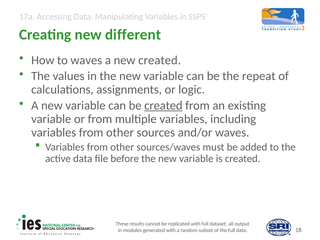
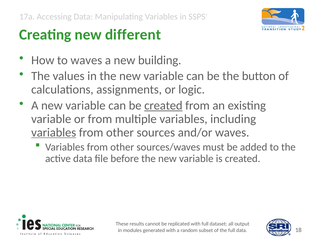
new created: created -> building (160, 60)
repeat: repeat -> button (259, 76)
variables underline: none -> present (54, 132)
